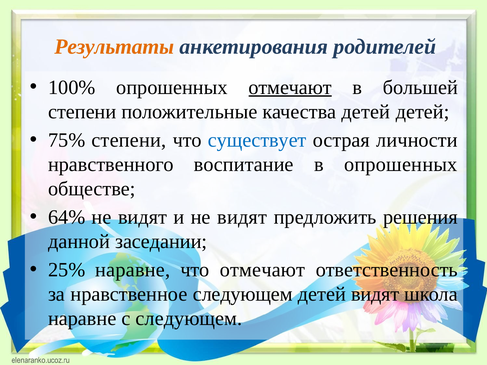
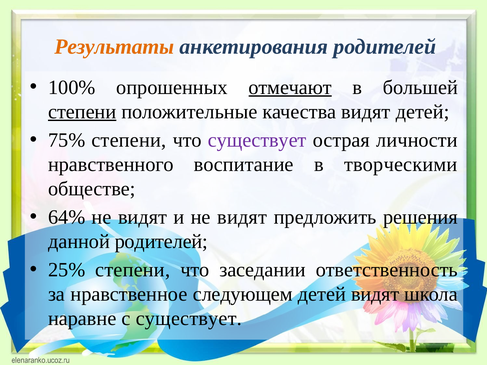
степени underline: none -> present (82, 112)
качества детей: детей -> видят (366, 112)
существует colour: blue -> purple (257, 140)
в опрошенных: опрошенных -> творческими (401, 165)
данной заседании: заседании -> родителей (161, 242)
25% наравне: наравне -> степени (133, 270)
что отмечают: отмечают -> заседании (263, 270)
с следующем: следующем -> существует (189, 319)
